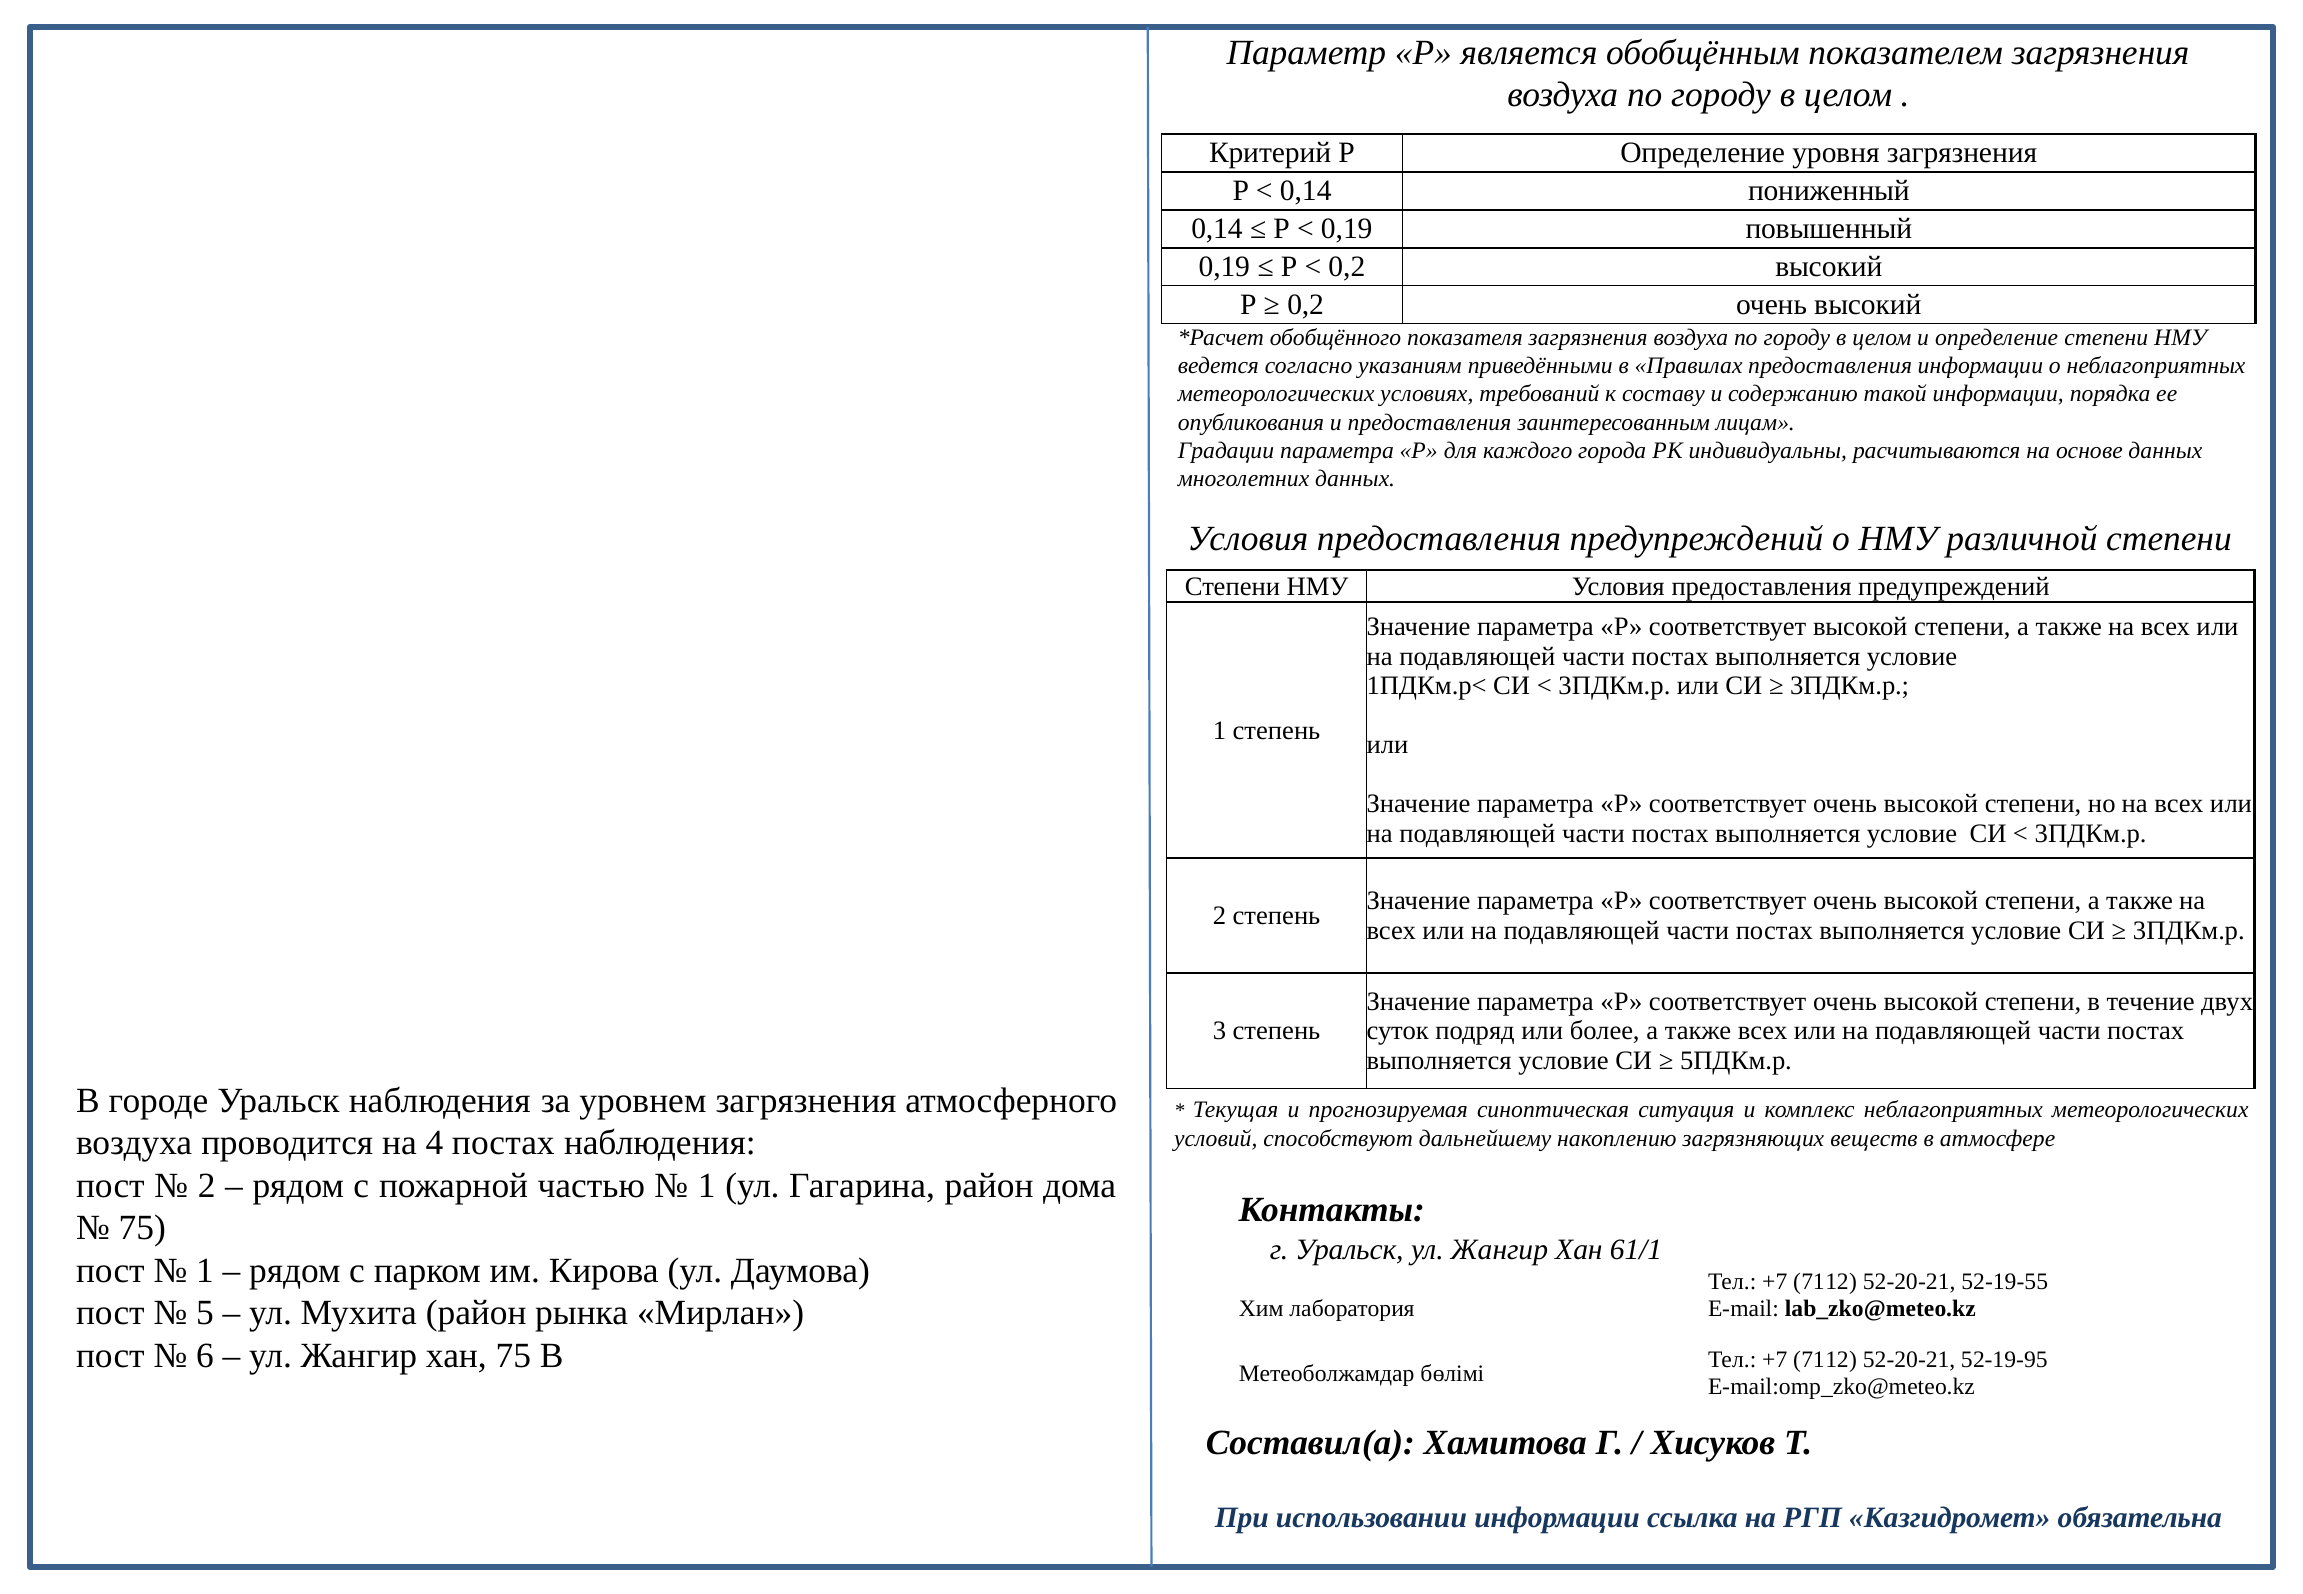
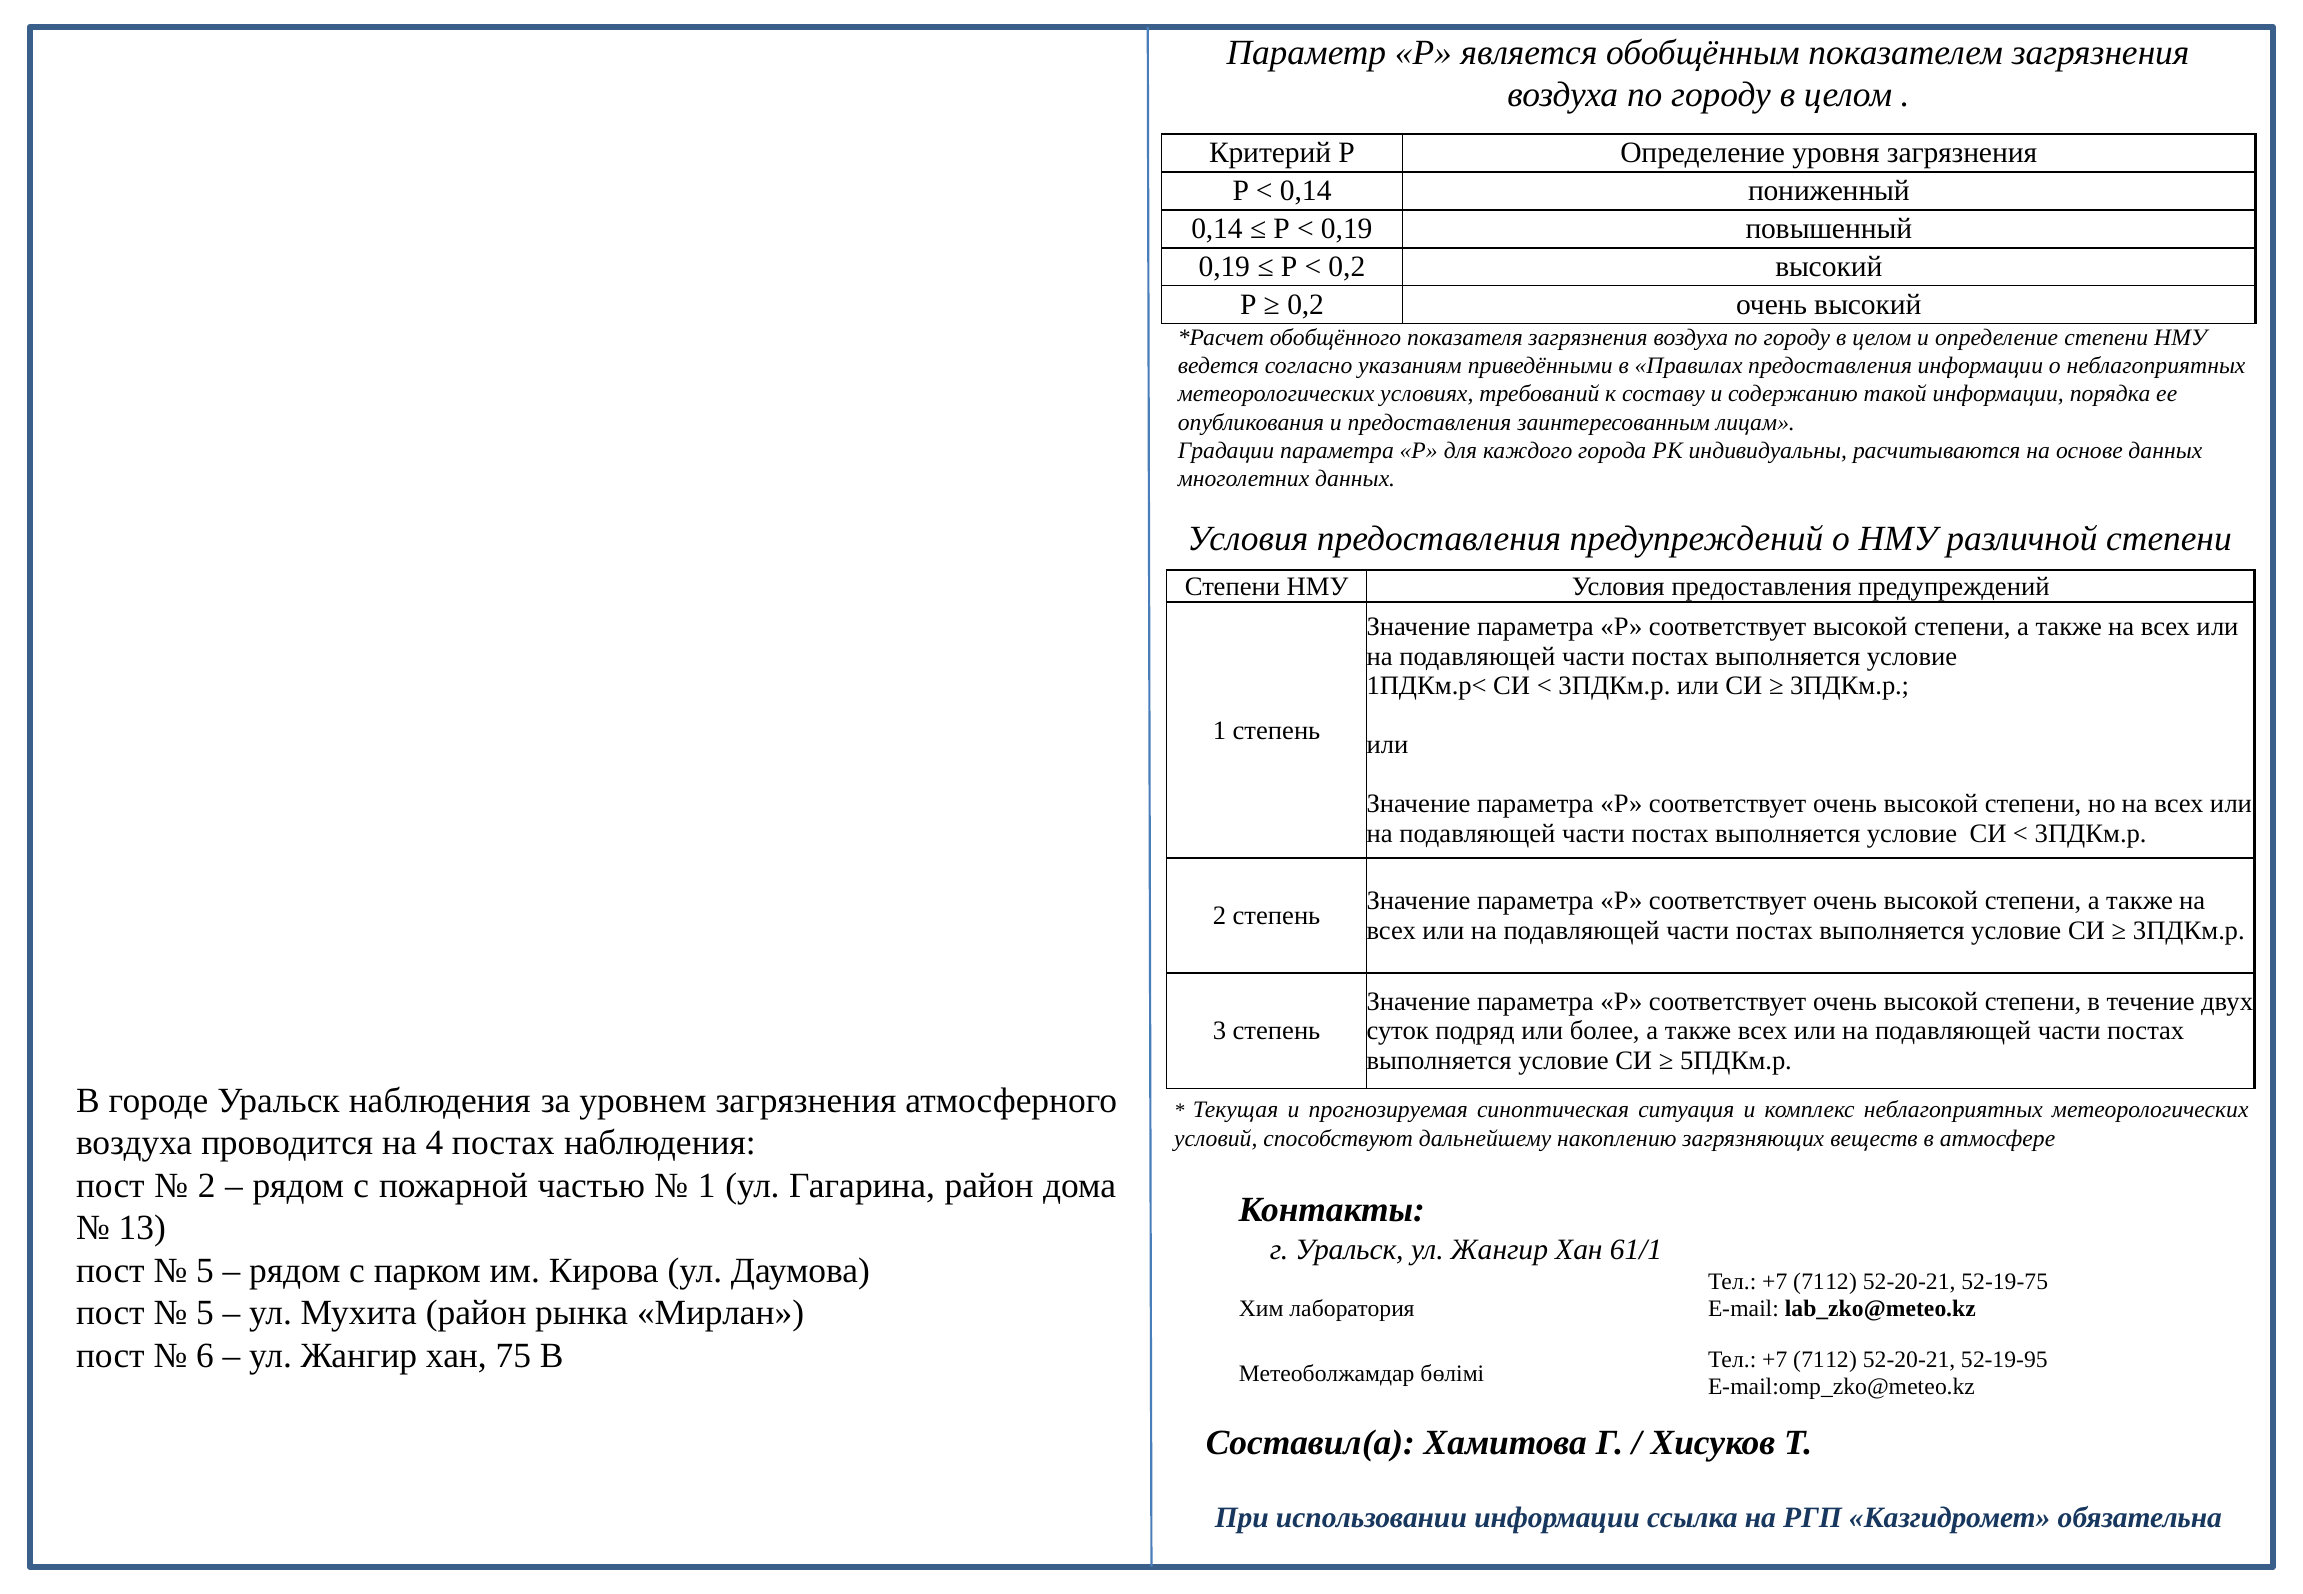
75: 75 -> 13 (142, 1228)
1: 1 -> 5 (205, 1271)
52-19-55: 52-19-55 -> 52-19-75 (2005, 1282)
